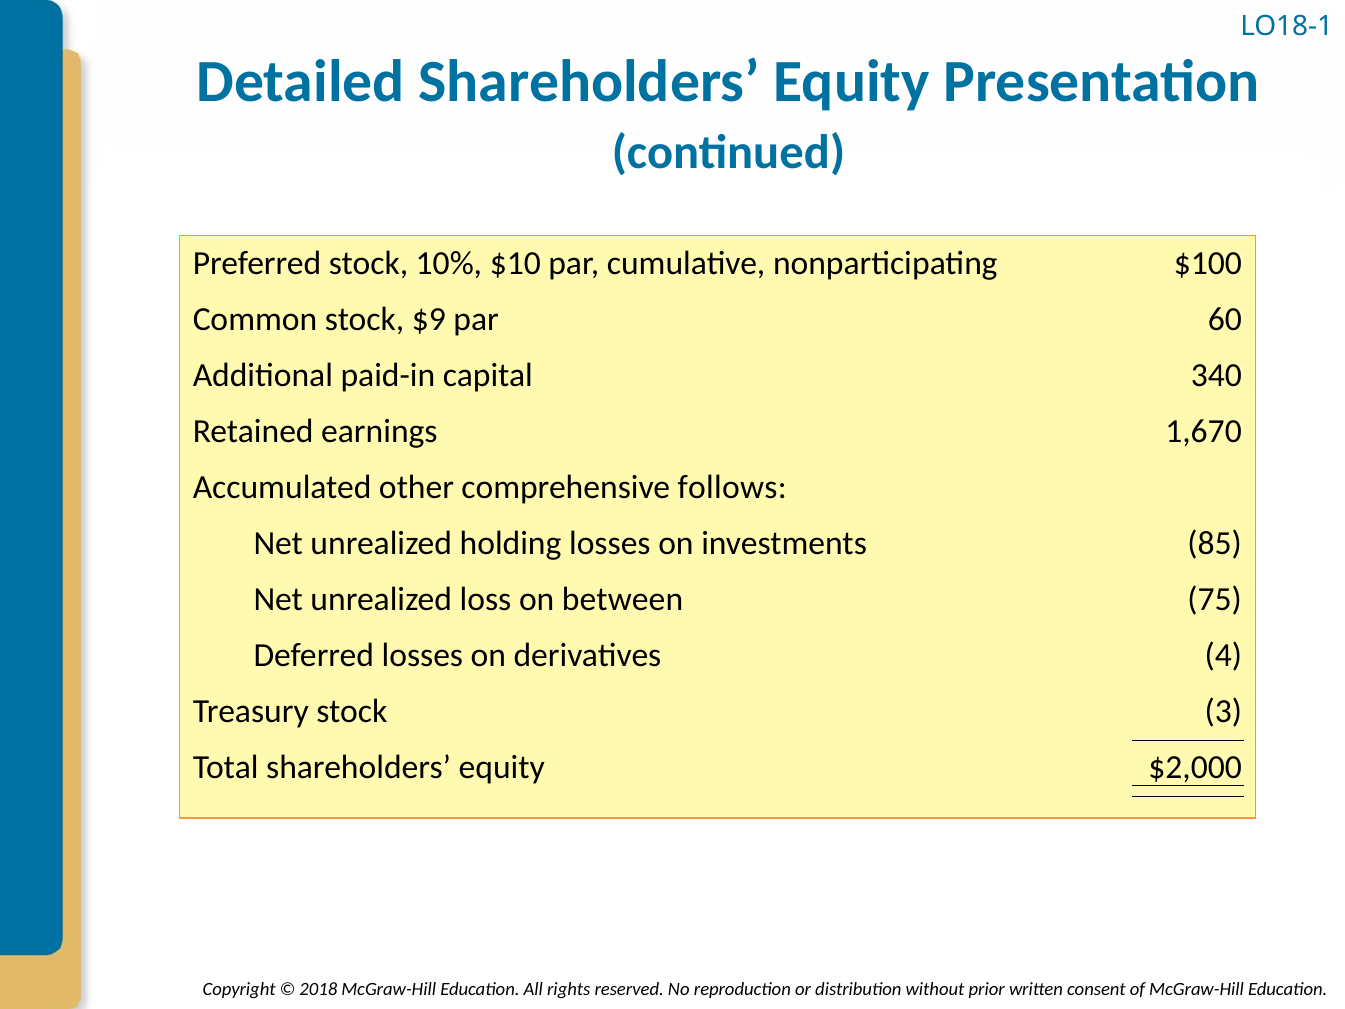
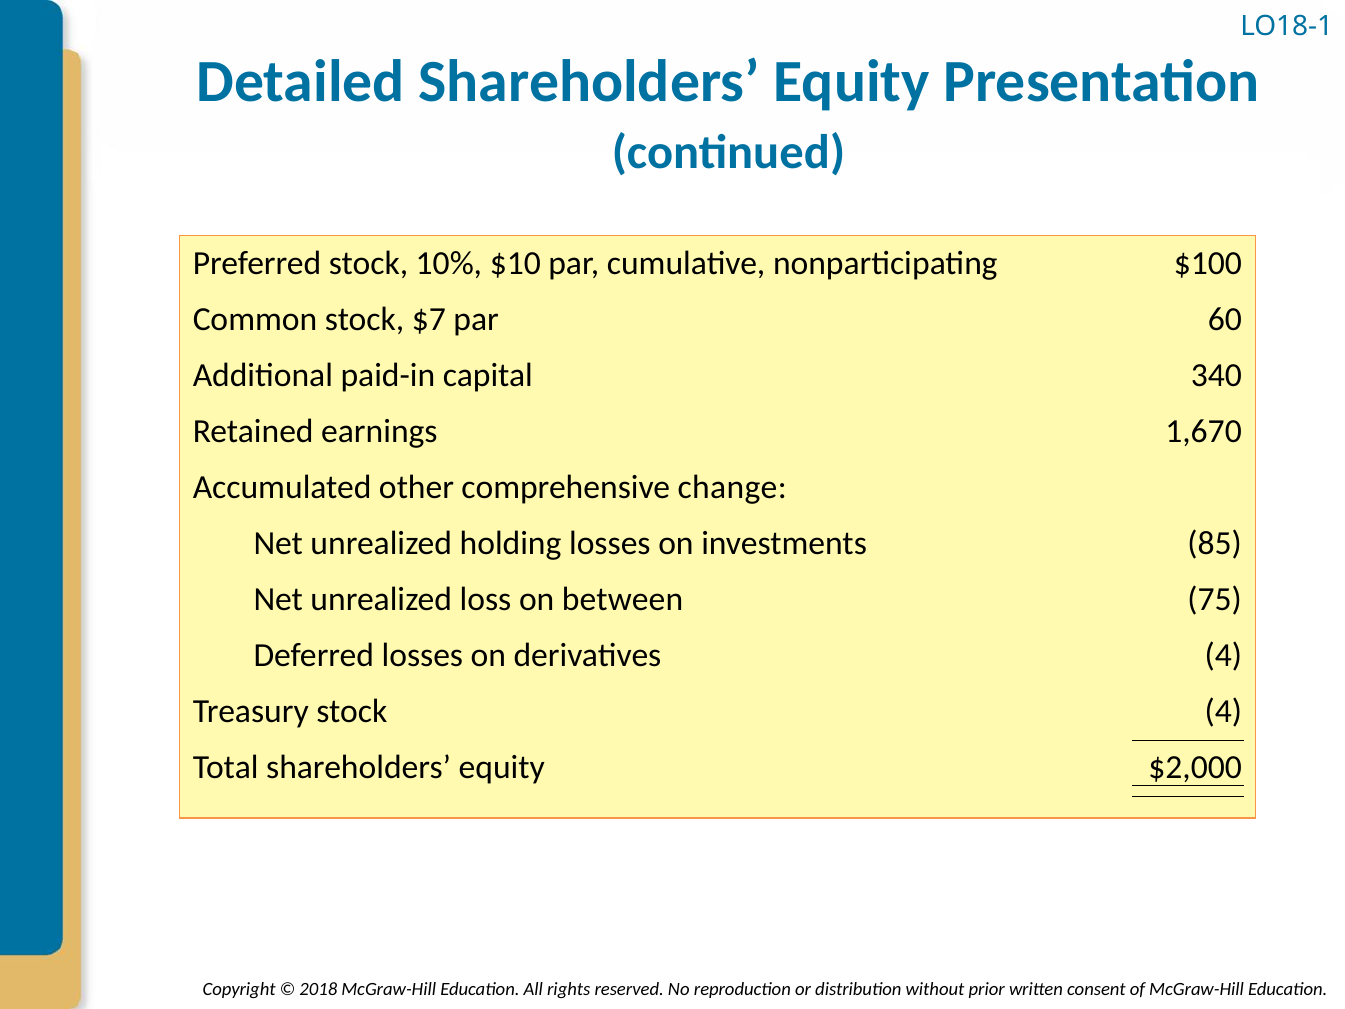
$9: $9 -> $7 (429, 319)
follows: follows -> change (732, 487)
stock 3: 3 -> 4 (1223, 711)
